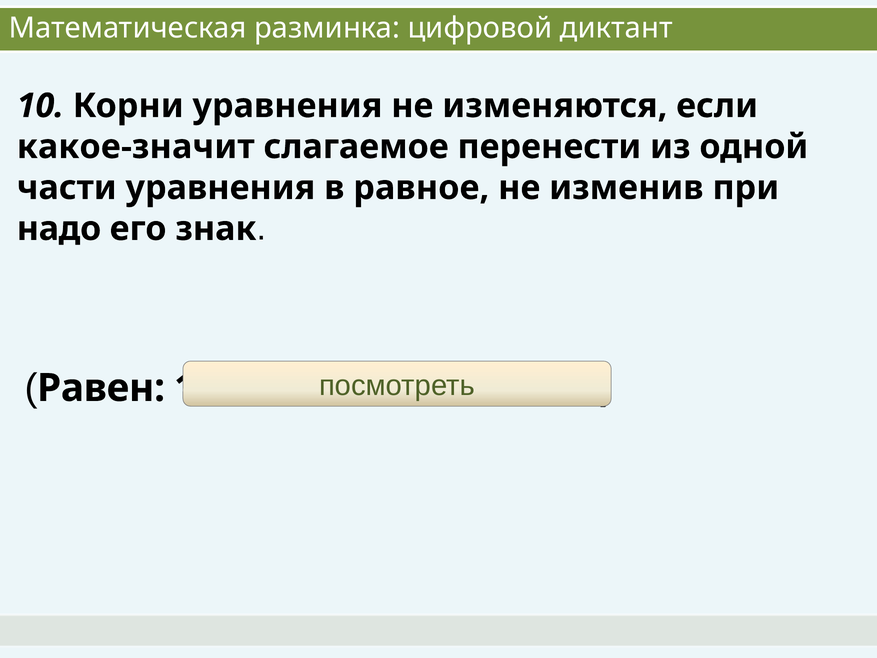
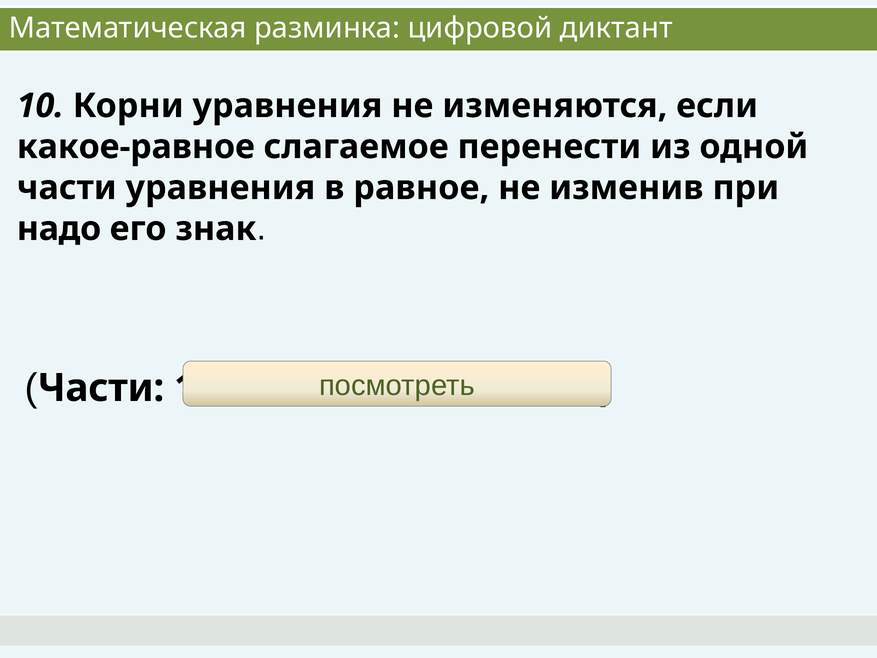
какое-значит: какое-значит -> какое-равное (136, 147)
Равен: Равен -> Части (101, 388)
